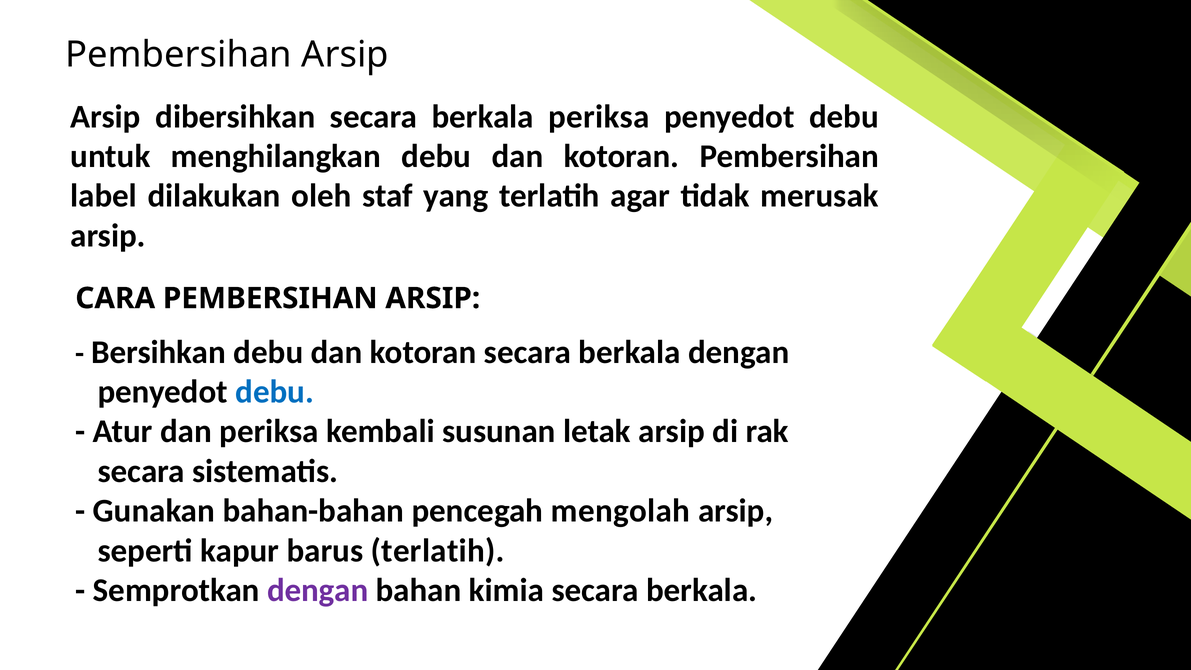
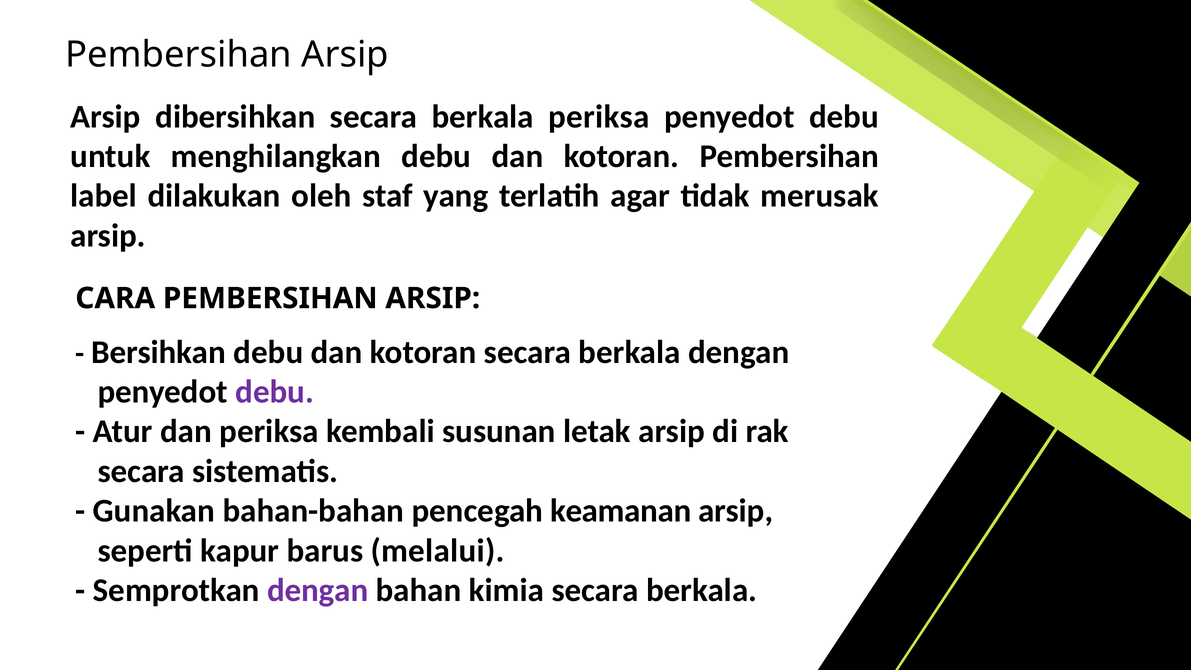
debu colour: blue -> purple (275, 392)
mengolah: mengolah -> keamanan (621, 511)
barus terlatih: terlatih -> melalui (438, 551)
